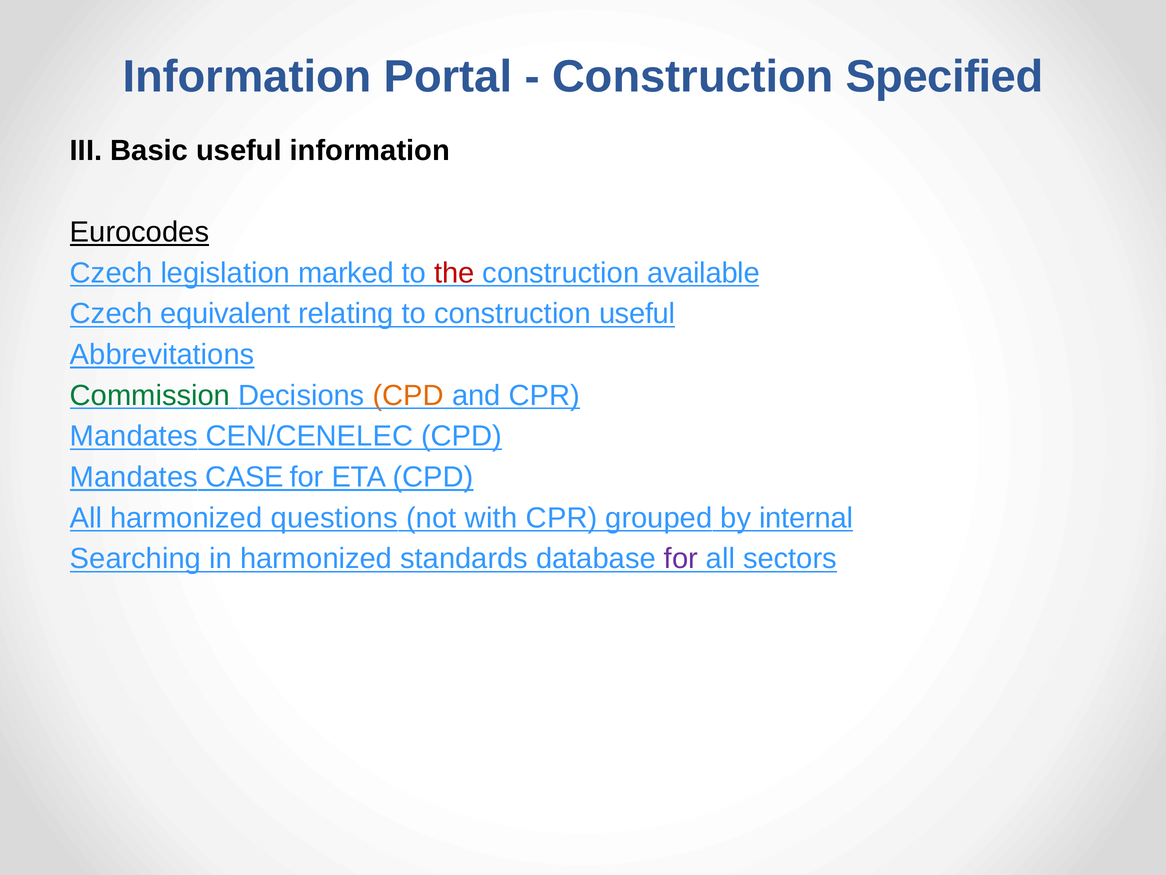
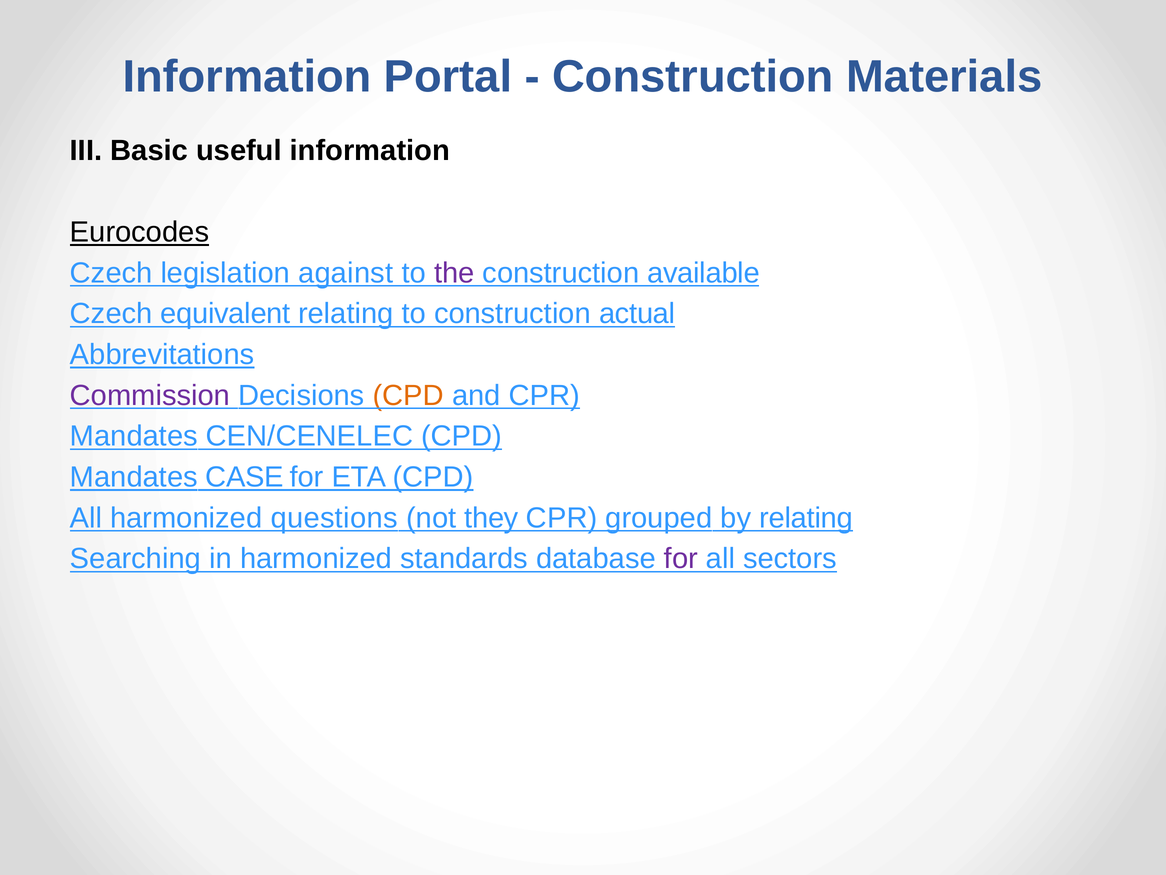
Specified: Specified -> Materials (944, 77)
marked: marked -> against (346, 273)
the colour: red -> purple (454, 273)
construction useful: useful -> actual (637, 314)
Commission colour: green -> purple (150, 395)
with: with -> they (491, 518)
by internal: internal -> relating (806, 518)
